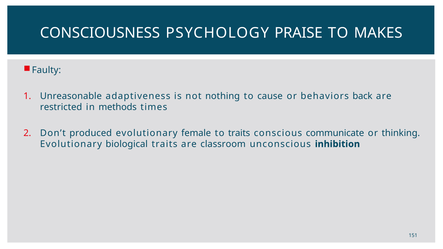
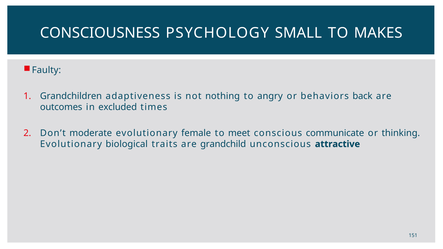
PRAISE: PRAISE -> SMALL (298, 33)
Unreasonable: Unreasonable -> Grandchildren (71, 96)
cause: cause -> angry (270, 96)
restricted: restricted -> outcomes (61, 107)
methods: methods -> excluded (118, 107)
produced: produced -> moderate (91, 133)
to traits: traits -> meet (239, 133)
classroom: classroom -> grandchild (223, 144)
inhibition: inhibition -> attractive (337, 144)
